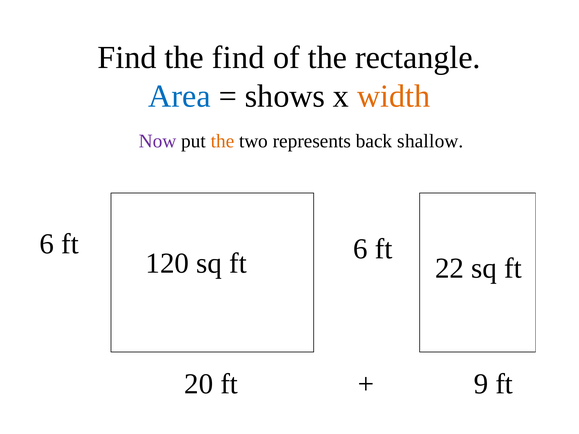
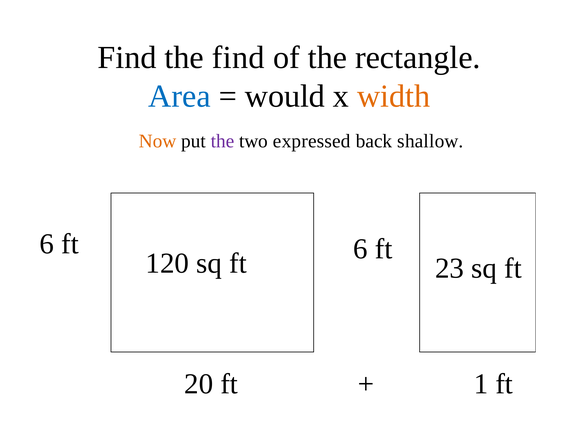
shows: shows -> would (285, 96)
Now colour: purple -> orange (158, 141)
the colour: orange -> purple (222, 141)
represents: represents -> expressed (312, 141)
22: 22 -> 23 (450, 268)
9: 9 -> 1 (481, 384)
